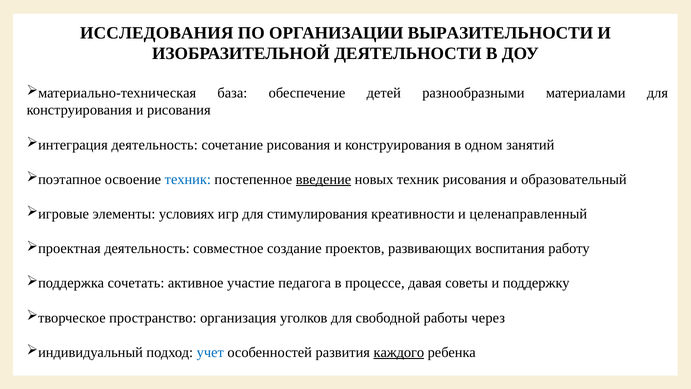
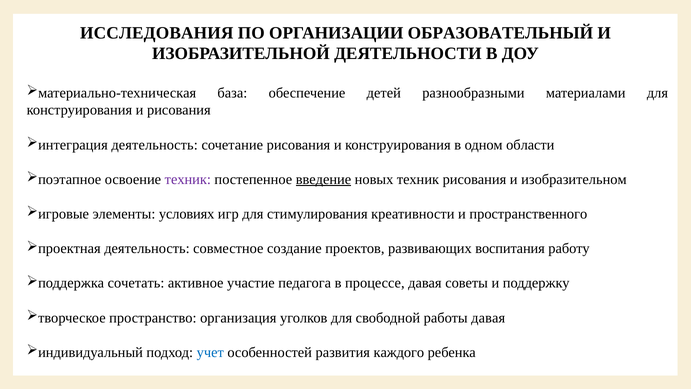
ВЫРАЗИТЕЛЬНОСТИ: ВЫРАЗИТЕЛЬНОСТИ -> ОБРАЗОВАТЕЛЬНЫЙ (500, 33)
занятий: занятий -> области (530, 145)
техник colour: blue -> purple (188, 179)
образовательный: образовательный -> изобразительном (574, 179)
целенаправленный: целенаправленный -> пространственного (528, 214)
работы через: через -> давая (488, 318)
каждого underline: present -> none (399, 352)
